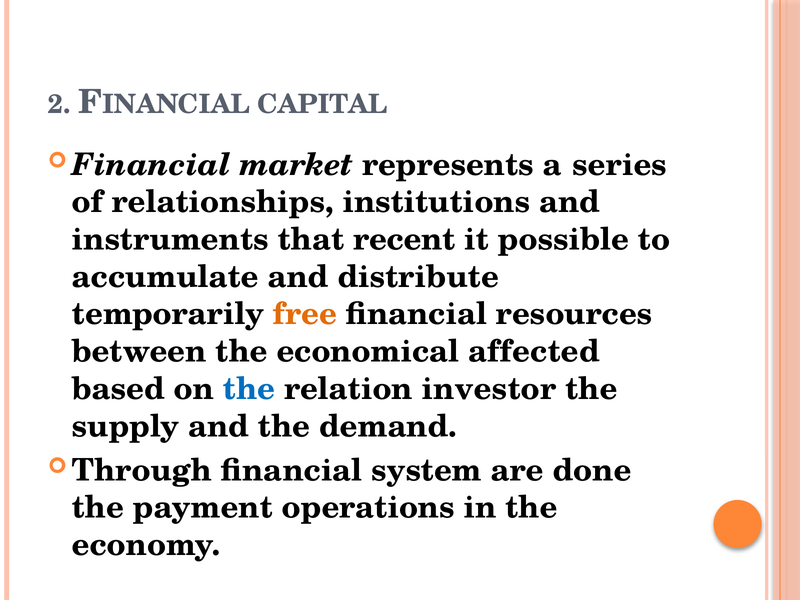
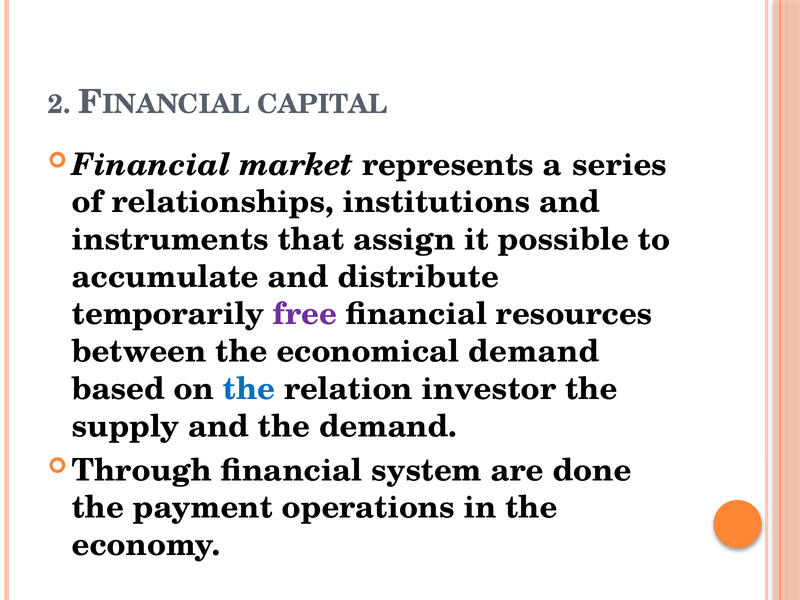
recent: recent -> assign (404, 239)
free colour: orange -> purple (305, 314)
economical affected: affected -> demand (534, 352)
